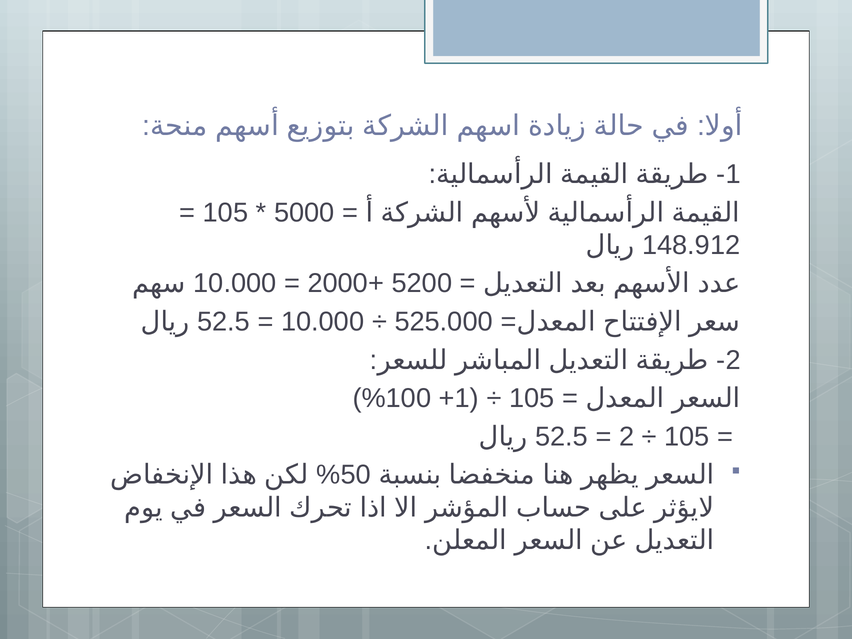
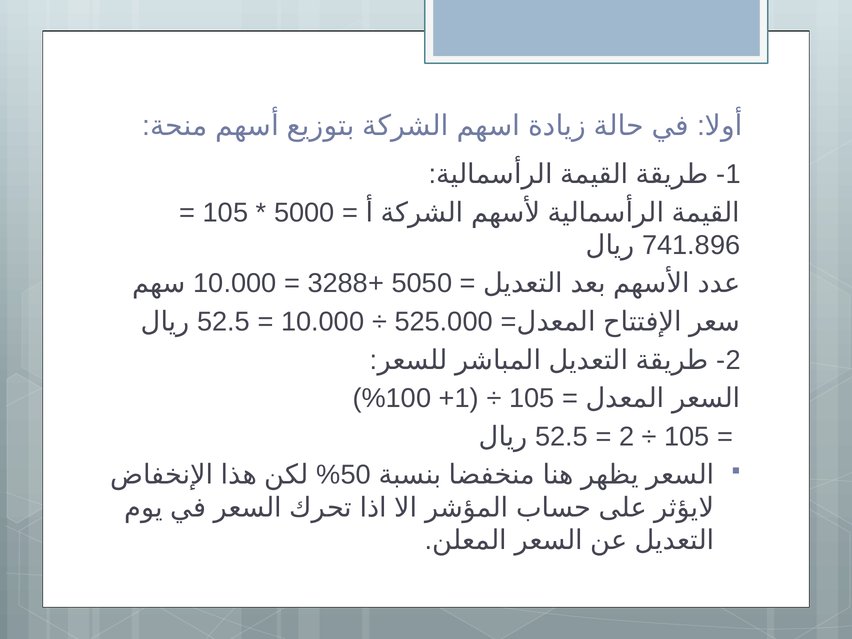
148.912: 148.912 -> 741.896 (691, 245)
2000: 2000 -> 3288 (338, 283)
5200: 5200 -> 5050 (422, 283)
